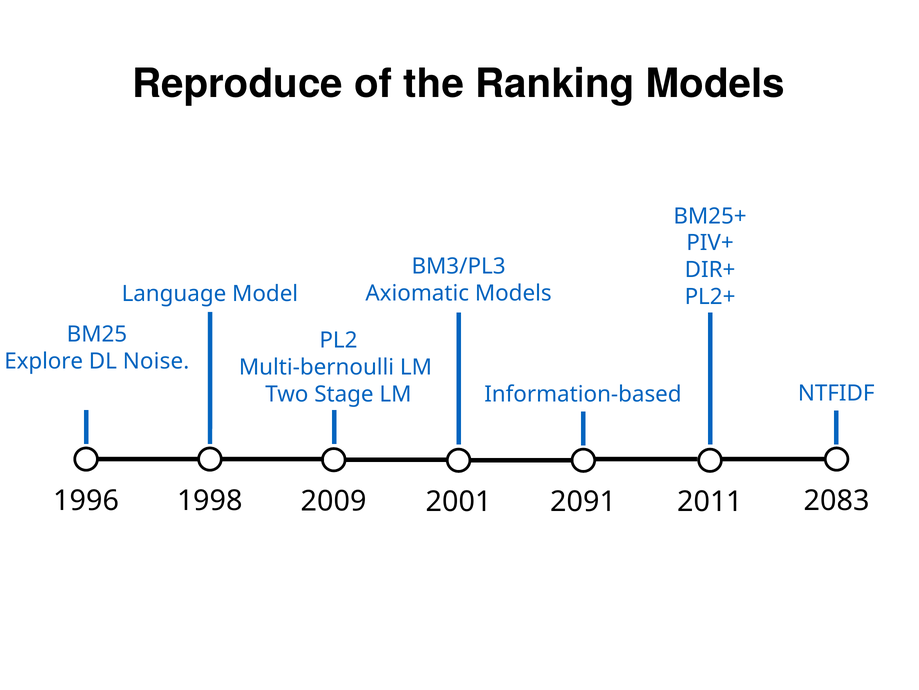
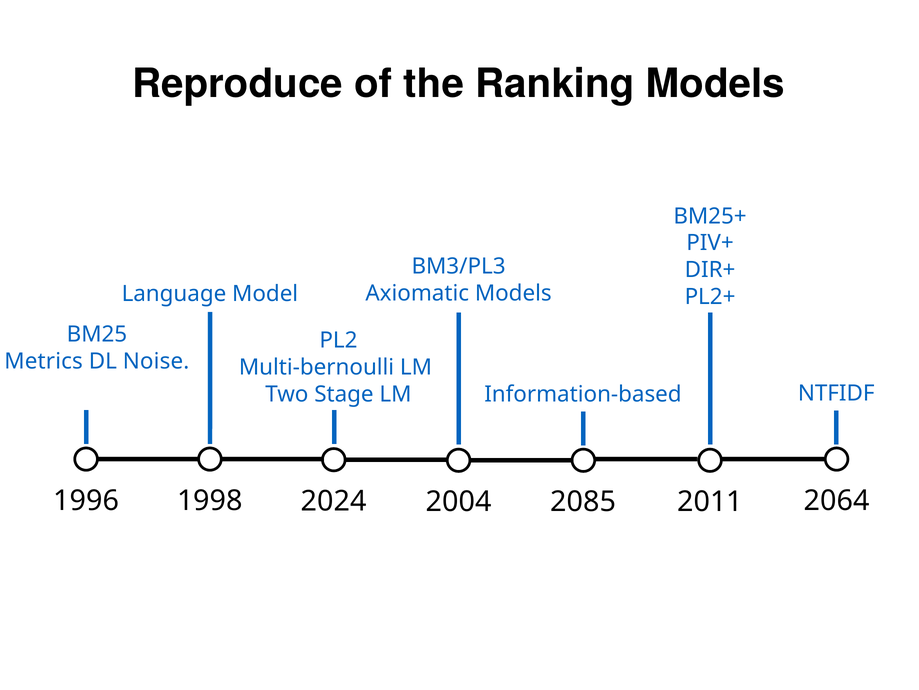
Explore: Explore -> Metrics (44, 361)
2083: 2083 -> 2064 (837, 500)
2009: 2009 -> 2024 (334, 501)
2001: 2001 -> 2004 (459, 501)
2091: 2091 -> 2085 (583, 501)
